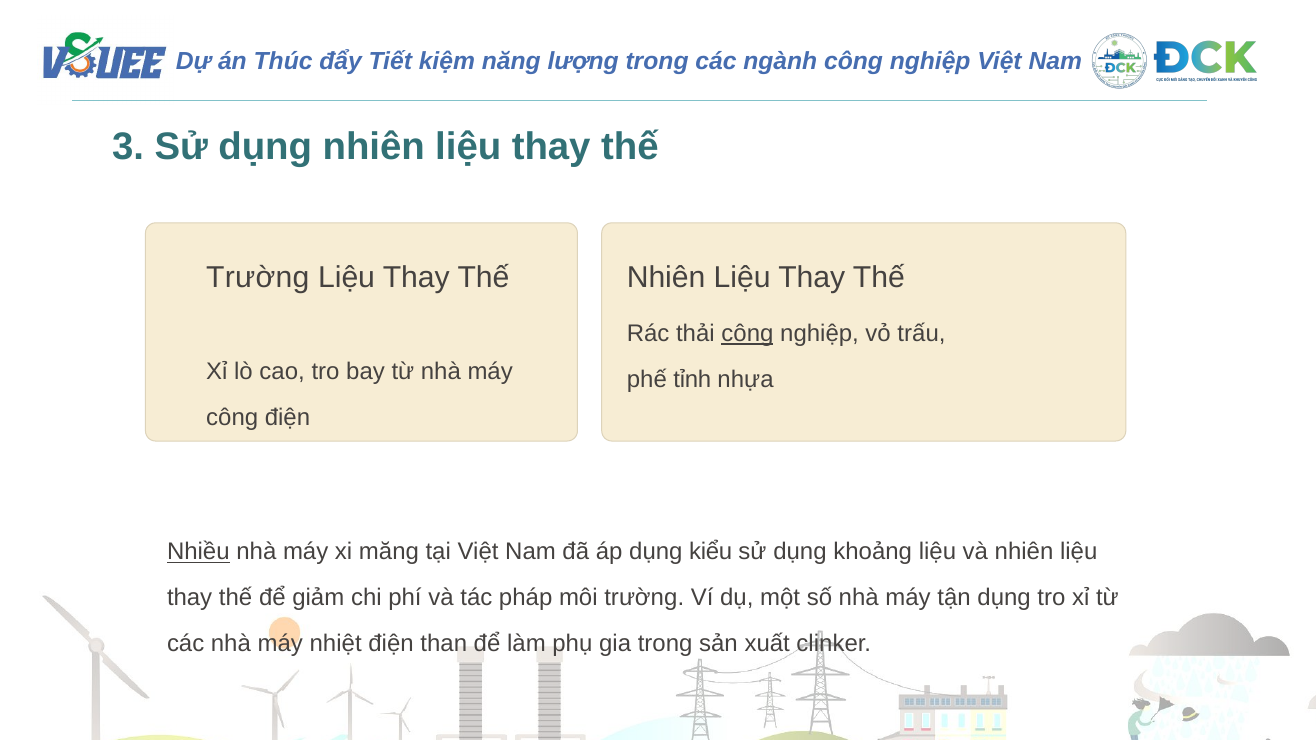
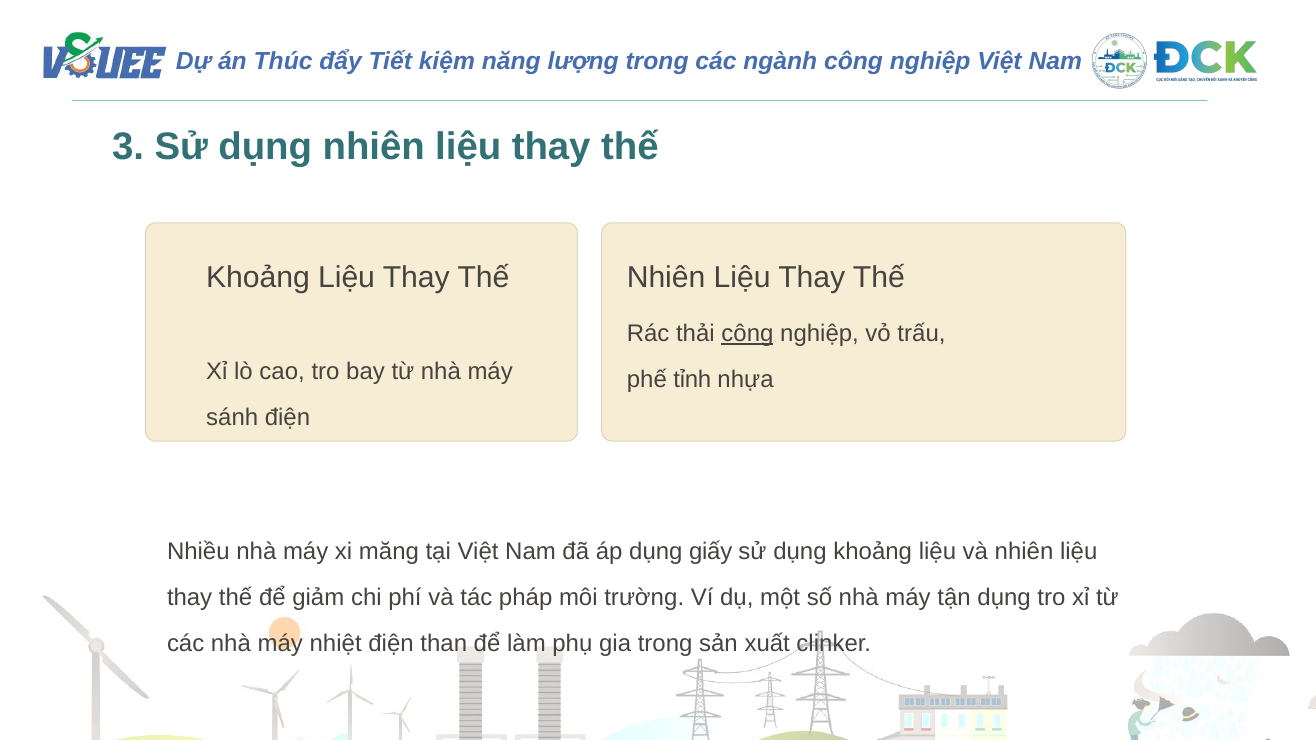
Trường: Trường -> Khoảng (258, 277)
công: công -> sánh (232, 418)
Nhiều underline: present -> none (198, 552)
kiểu: kiểu -> giấy (711, 552)
